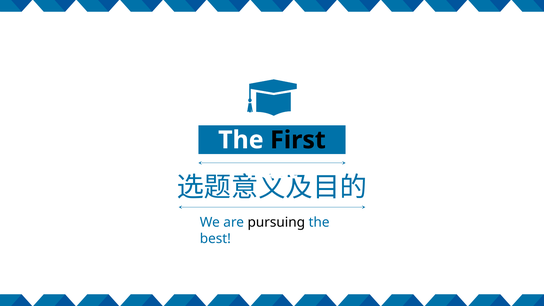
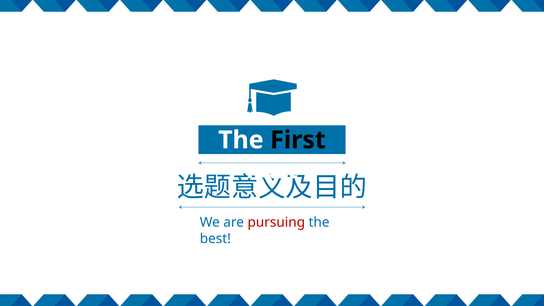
pursuing colour: black -> red (276, 222)
